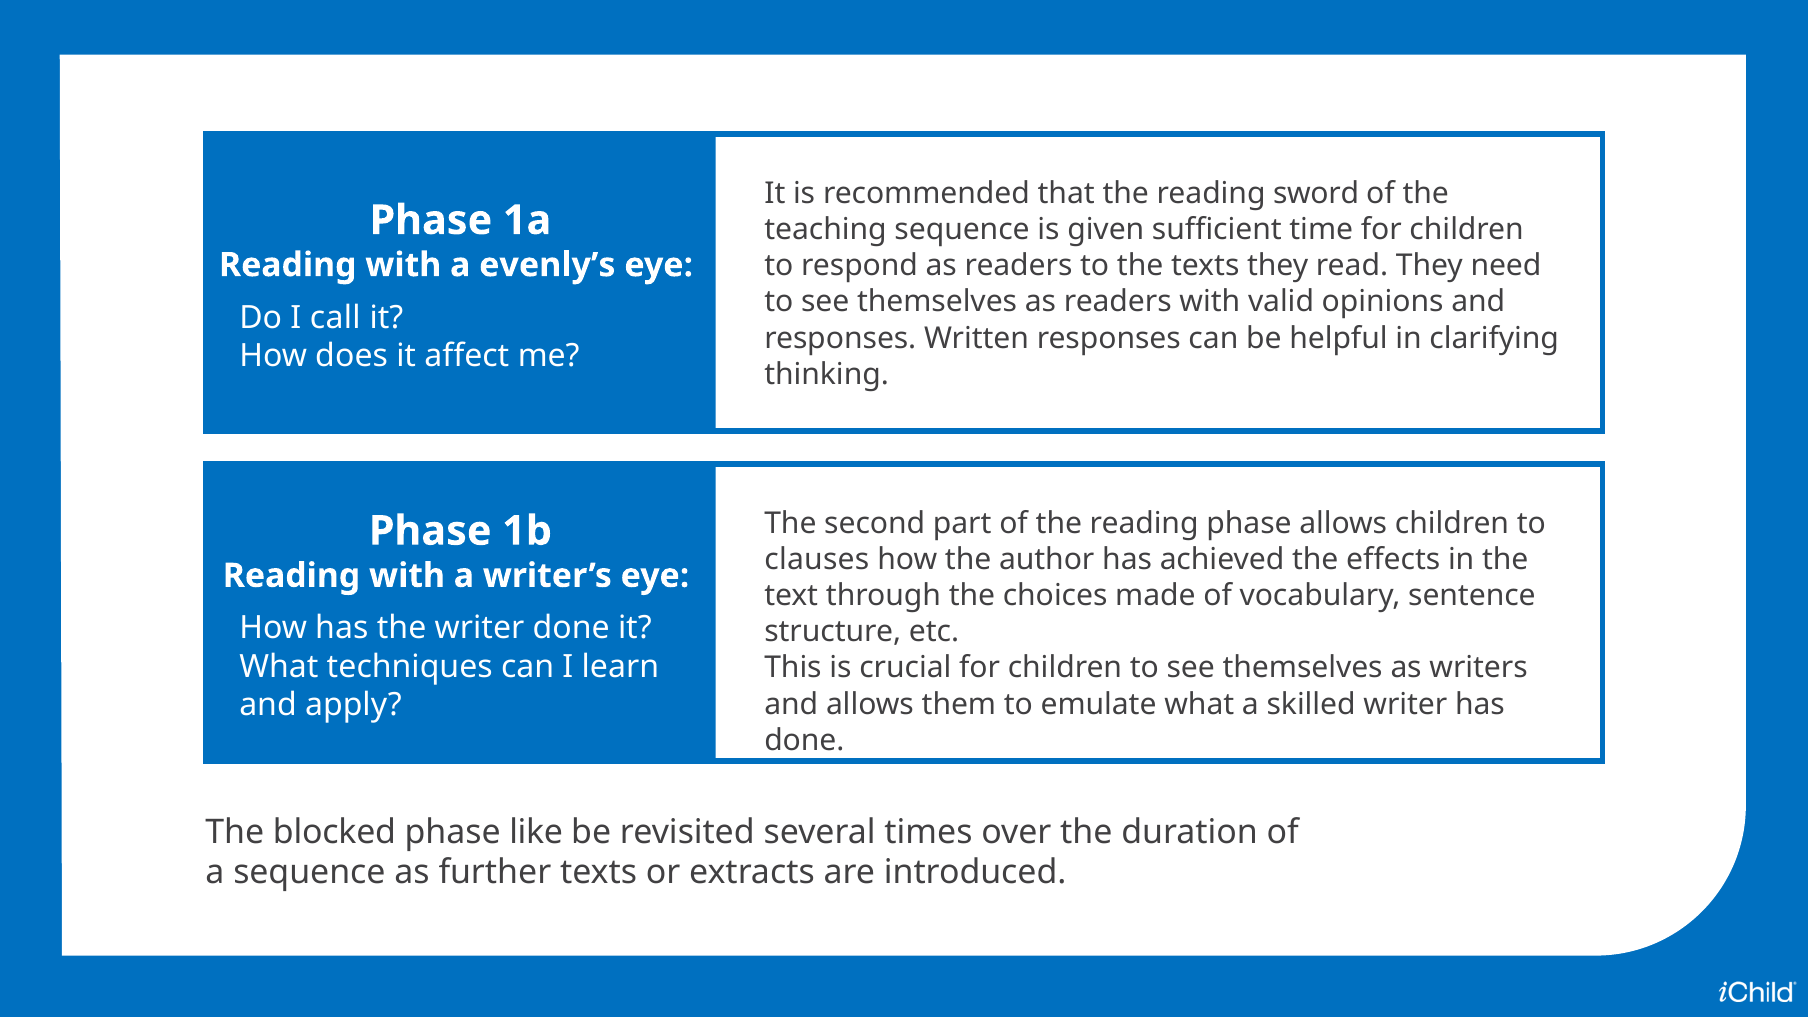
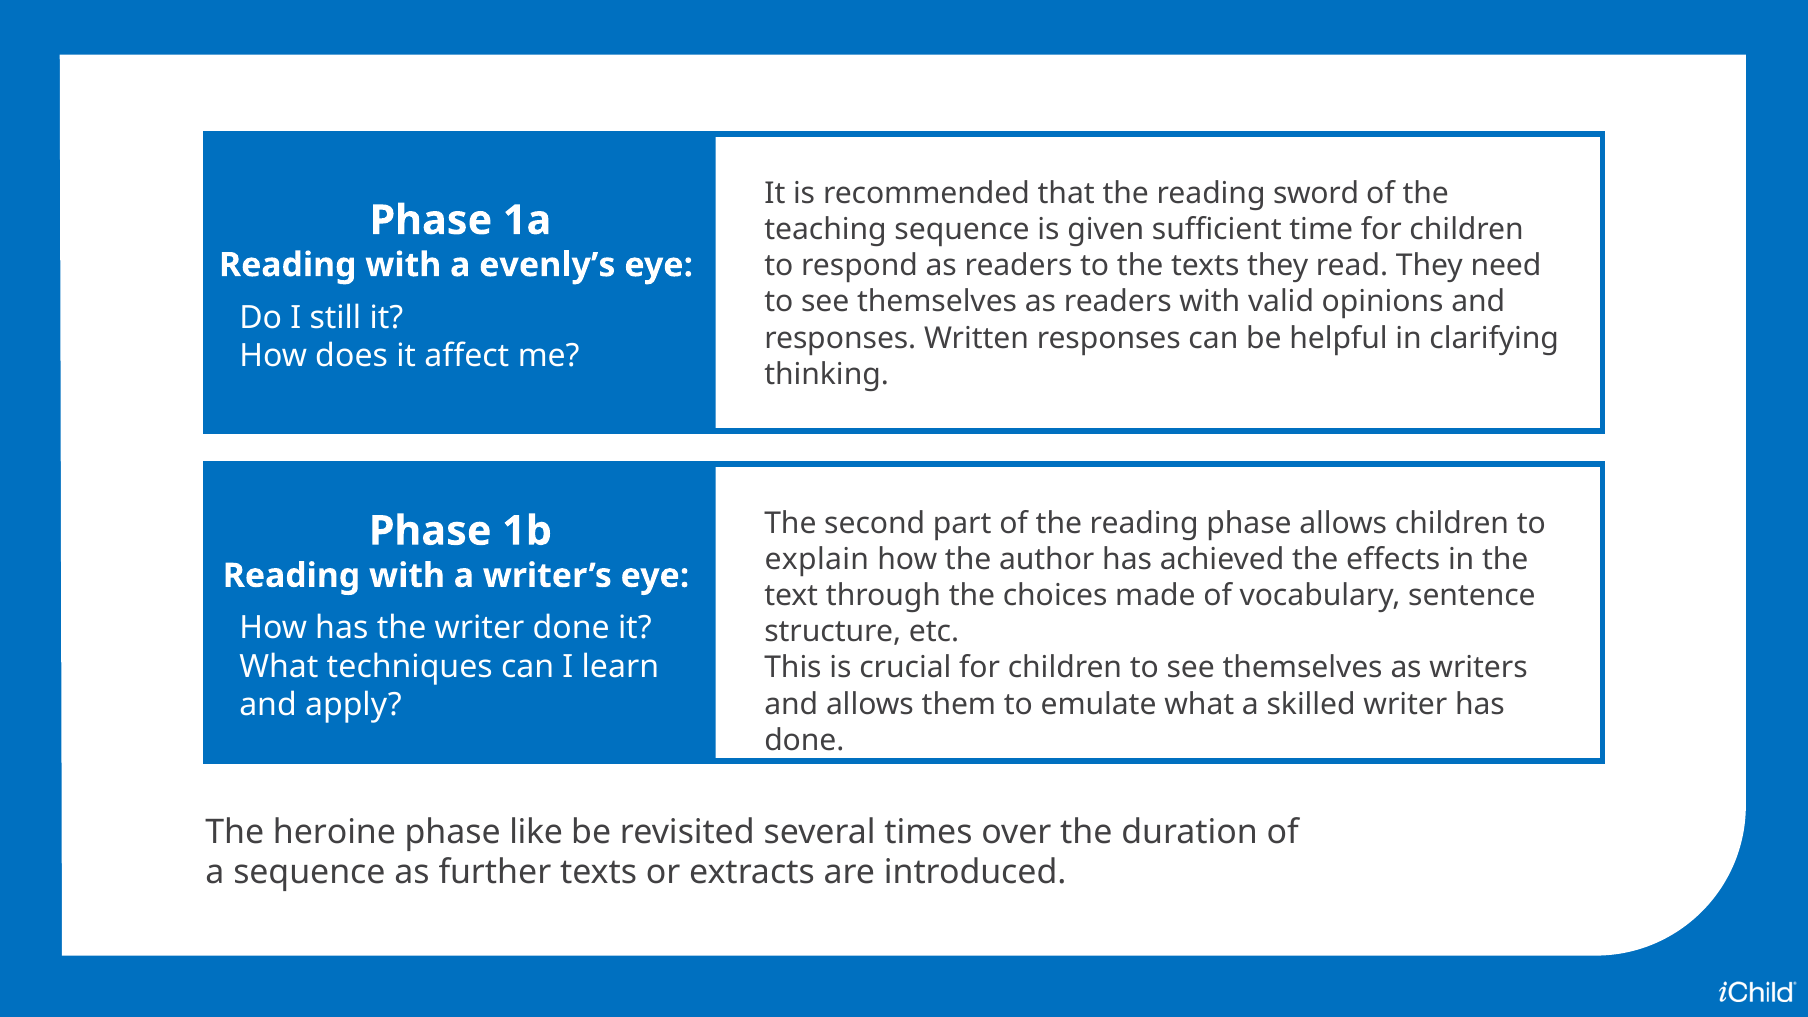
call: call -> still (335, 318)
clauses: clauses -> explain (817, 560)
blocked: blocked -> heroine (334, 832)
